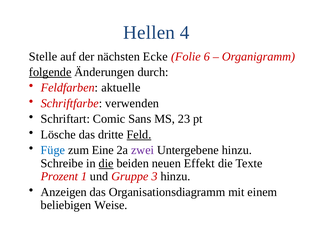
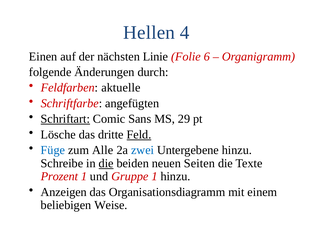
Stelle: Stelle -> Einen (43, 56)
Ecke: Ecke -> Linie (155, 56)
folgende underline: present -> none (50, 72)
verwenden: verwenden -> angefügten (132, 103)
Schriftart underline: none -> present (65, 119)
23: 23 -> 29 (184, 119)
Eine: Eine -> Alle (103, 150)
zwei colour: purple -> blue (143, 150)
Effekt: Effekt -> Seiten (199, 163)
Gruppe 3: 3 -> 1 (154, 176)
